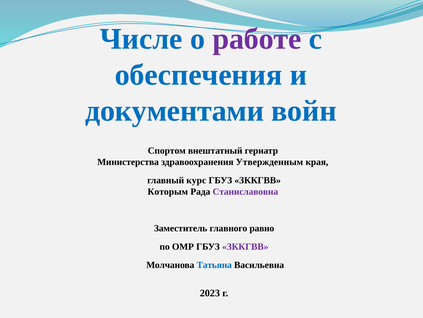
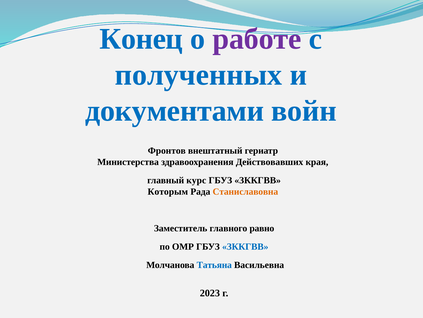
Числе: Числе -> Конец (141, 39)
обеспечения: обеспечения -> полученных (198, 75)
Спортом: Спортом -> Фронтов (167, 150)
Утвержденным: Утвержденным -> Действовавших (270, 162)
Станиславовна colour: purple -> orange (245, 191)
ЗККГВВ colour: purple -> blue (245, 246)
